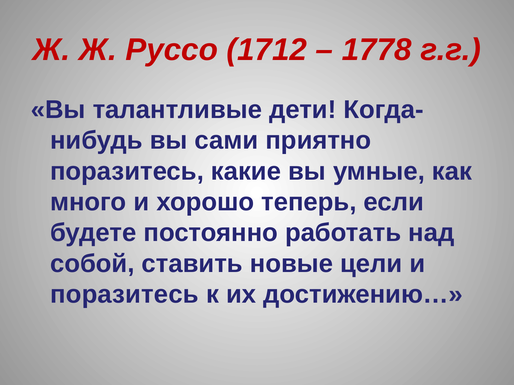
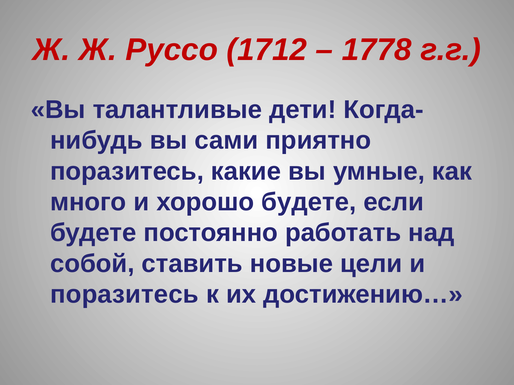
хорошо теперь: теперь -> будете (309, 202)
